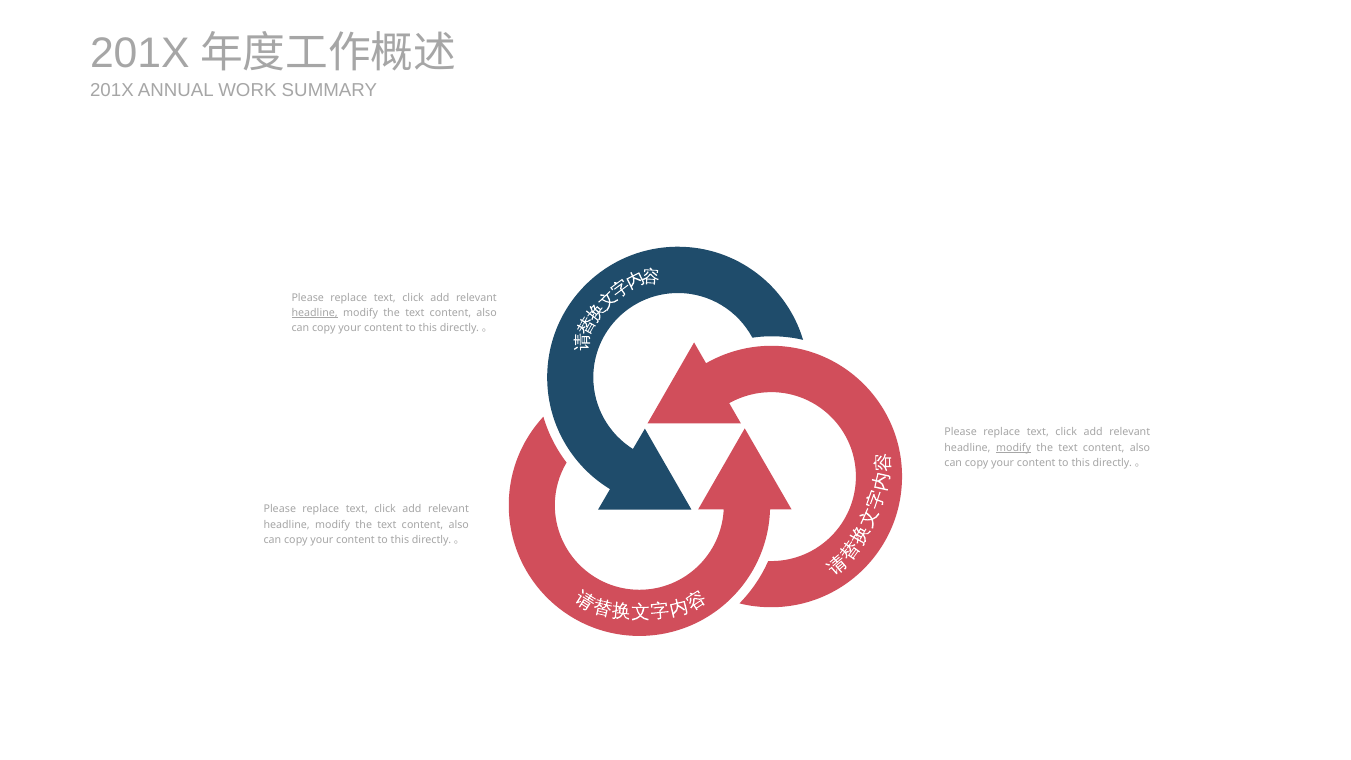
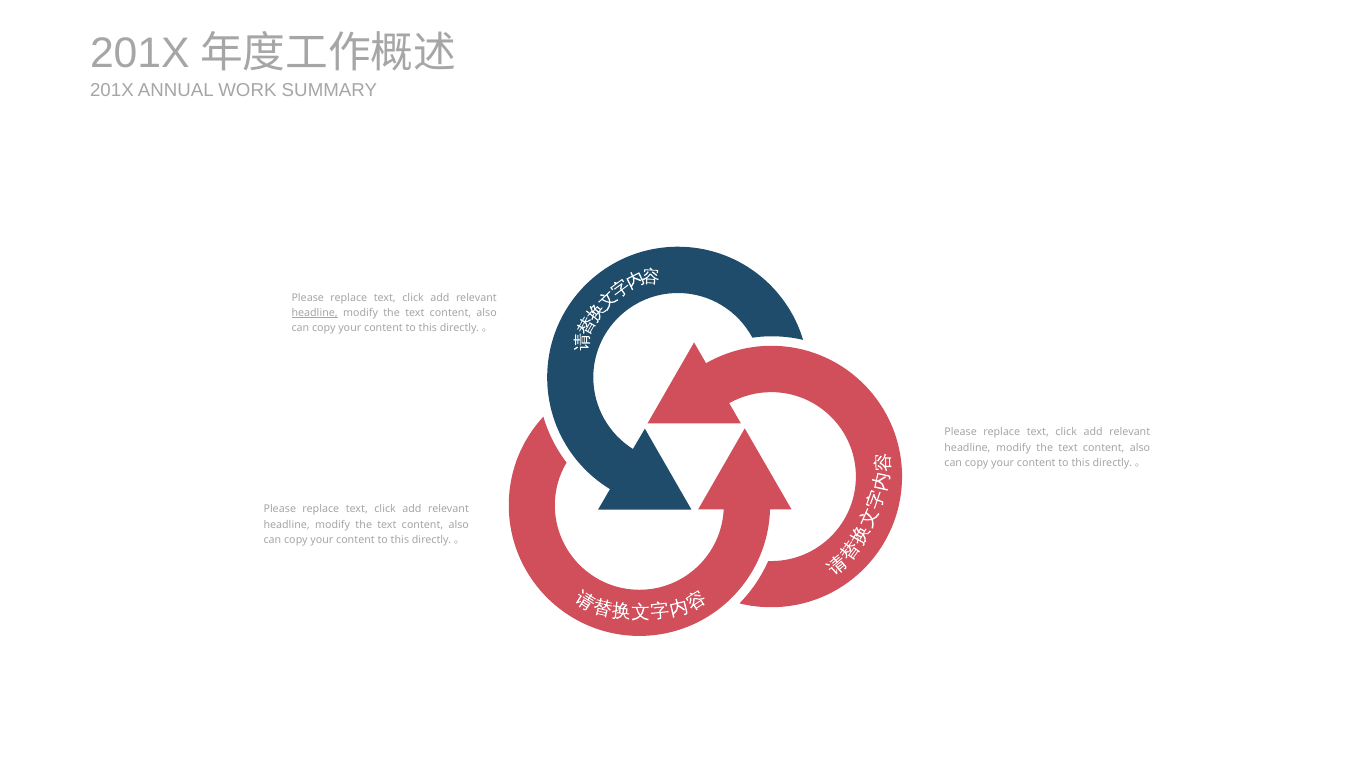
modify underline: present -> none (1014, 448)
